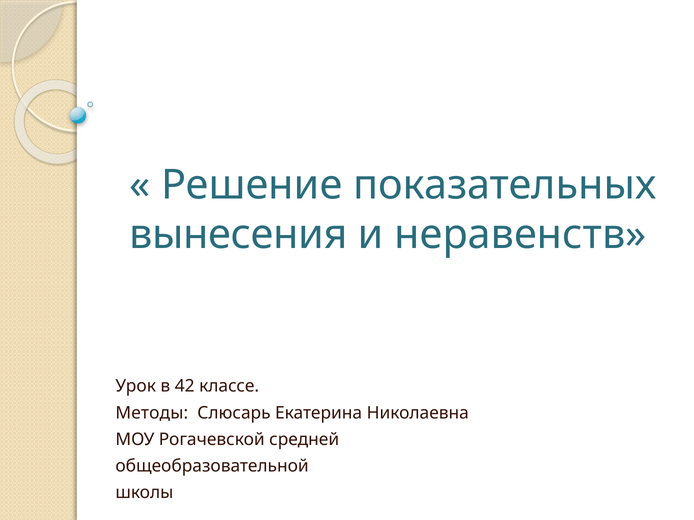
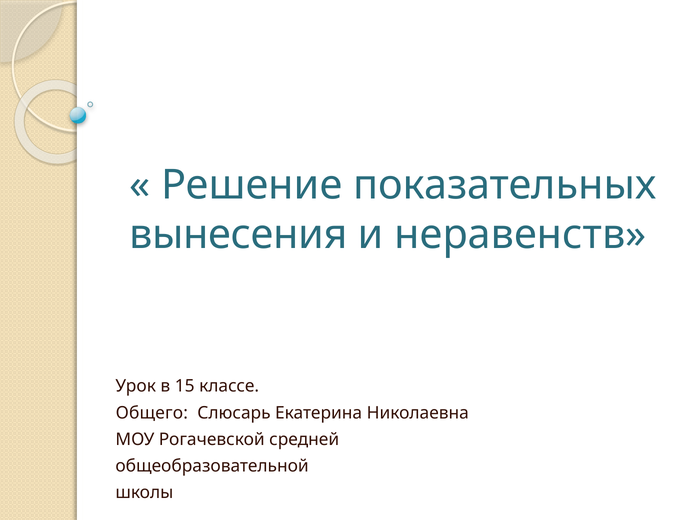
42: 42 -> 15 (185, 387)
Методы: Методы -> Общего (152, 413)
